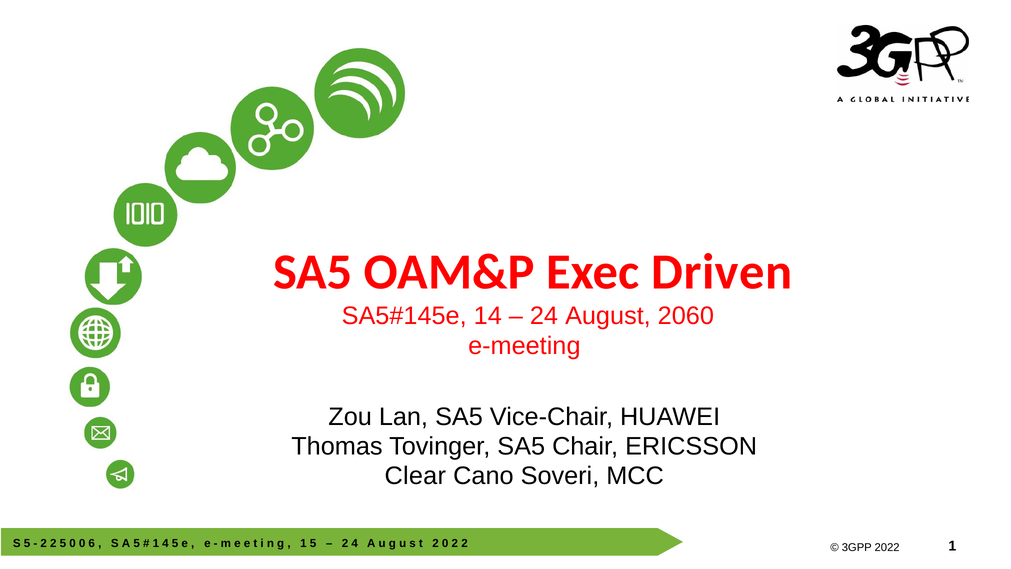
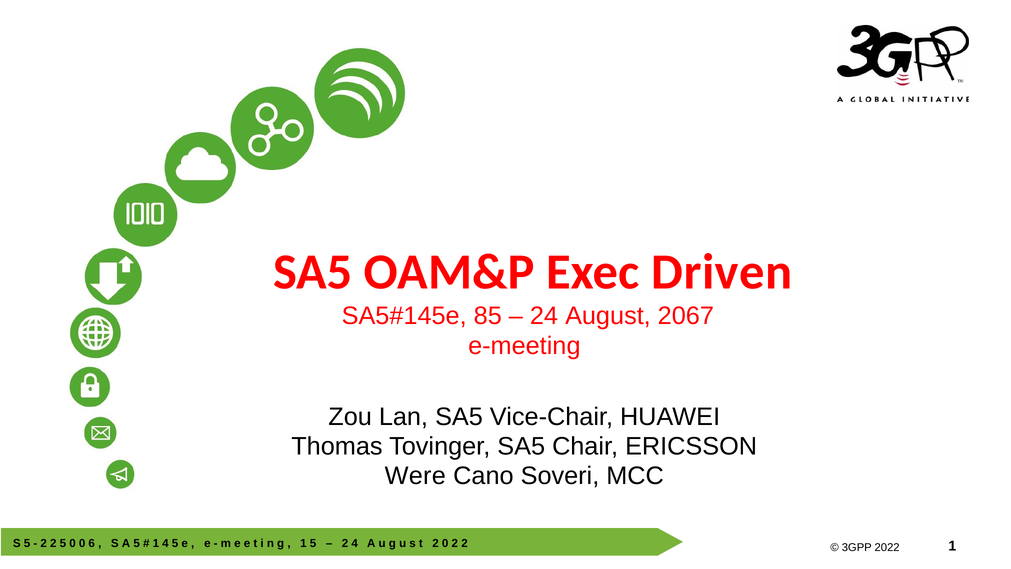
14: 14 -> 85 (488, 316)
2060: 2060 -> 2067 (686, 316)
Clear: Clear -> Were (415, 475)
